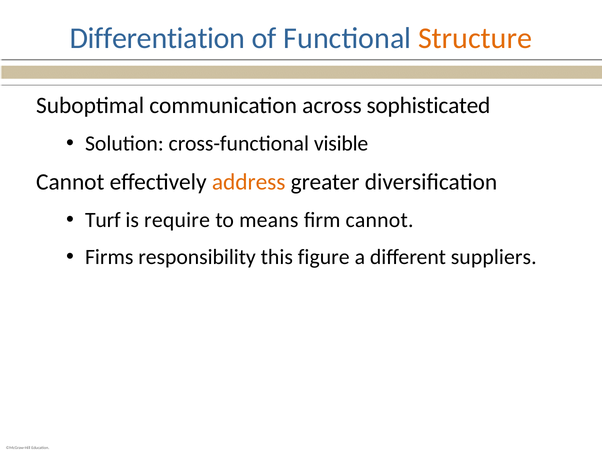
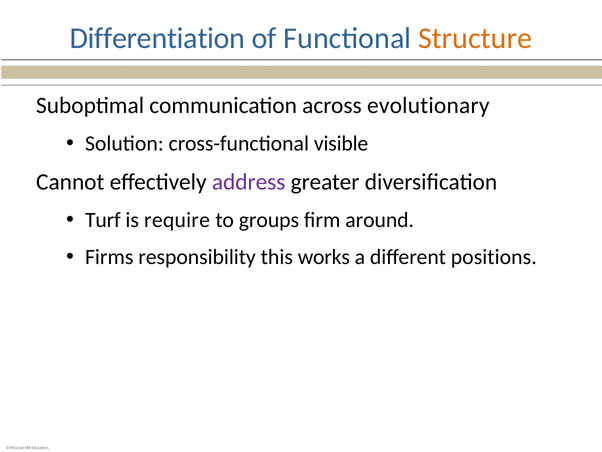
sophisticated: sophisticated -> evolutionary (428, 105)
address colour: orange -> purple (249, 182)
means: means -> groups (269, 220)
firm cannot: cannot -> around (380, 220)
figure: figure -> works (324, 257)
suppliers: suppliers -> positions (494, 257)
